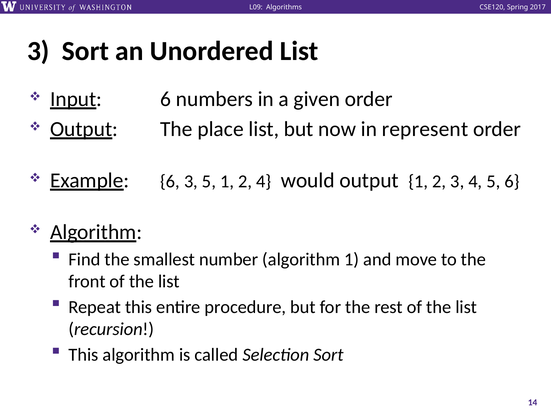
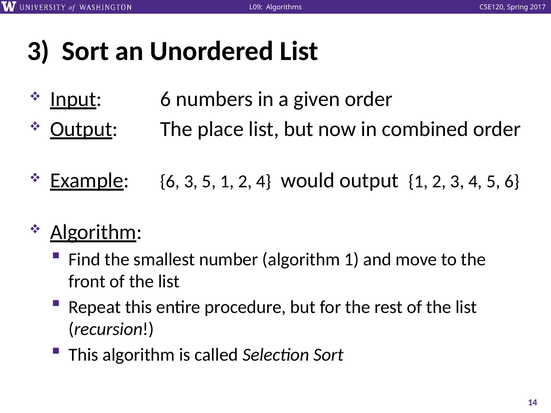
represent: represent -> combined (425, 129)
